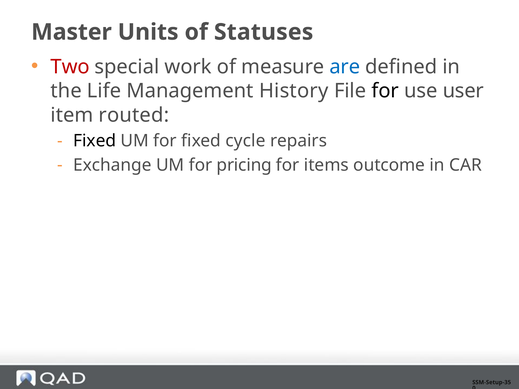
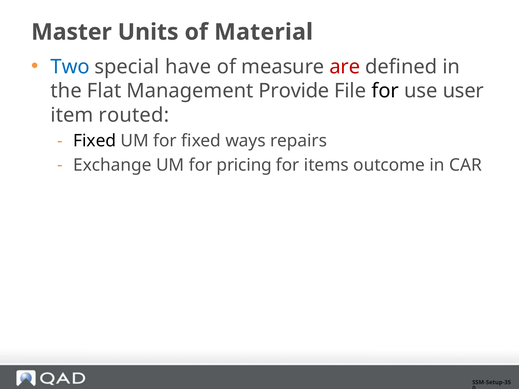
Statuses: Statuses -> Material (264, 32)
Two colour: red -> blue (70, 67)
work: work -> have (188, 67)
are colour: blue -> red (345, 67)
Life: Life -> Flat (104, 91)
History: History -> Provide (294, 91)
cycle: cycle -> ways (246, 141)
